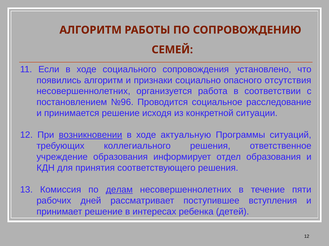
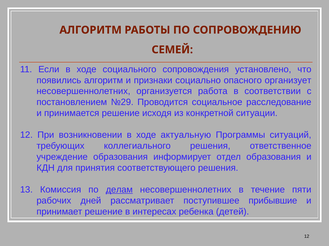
отсутствия: отсутствия -> организует (288, 81)
№96: №96 -> №29 (122, 102)
возникновении underline: present -> none (90, 135)
вступления: вступления -> прибывшие (273, 201)
